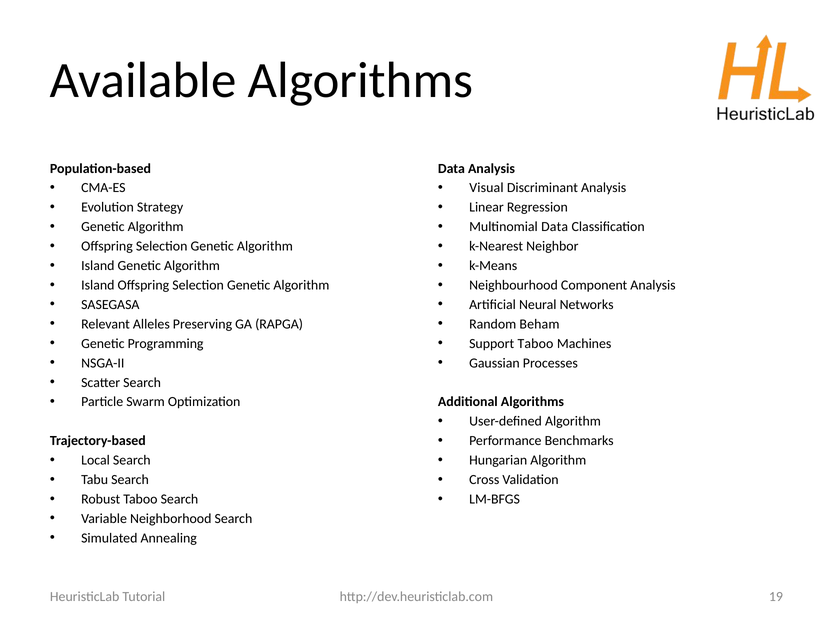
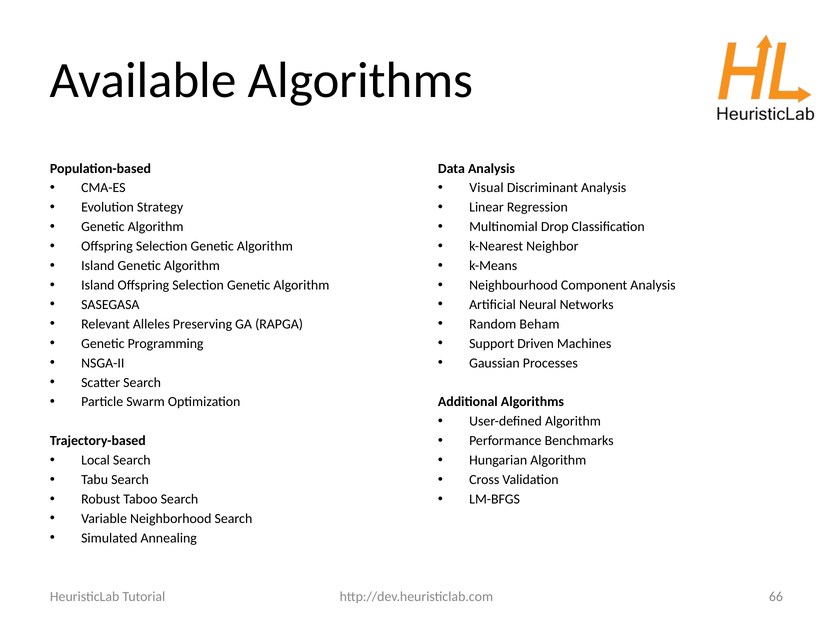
Multinomial Data: Data -> Drop (555, 227)
Support Taboo: Taboo -> Driven (536, 343)
19: 19 -> 66 (776, 596)
